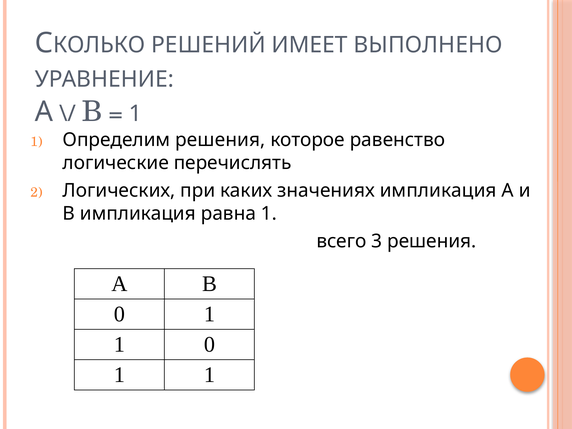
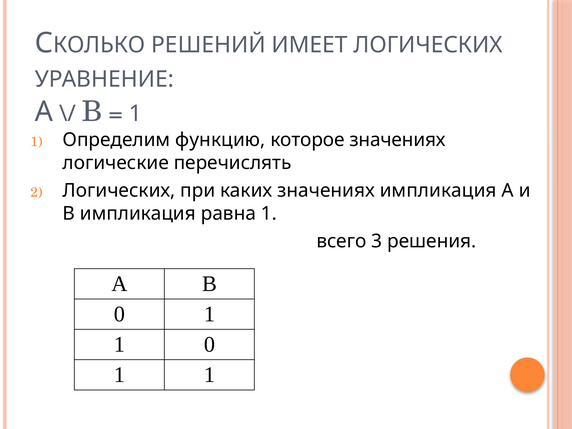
ИМЕЕТ ВЫПОЛНЕНО: ВЫПОЛНЕНО -> ЛОГИЧЕСКИХ (428, 45)
Определим решения: решения -> функцию (220, 140)
которое равенство: равенство -> значениях (398, 140)
